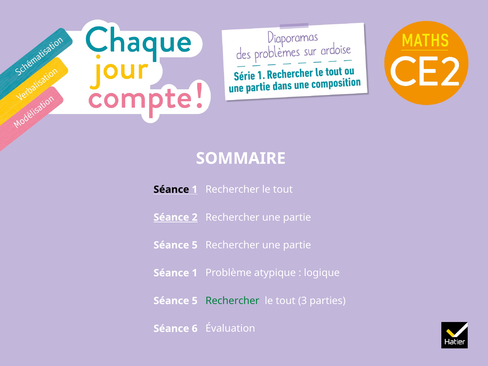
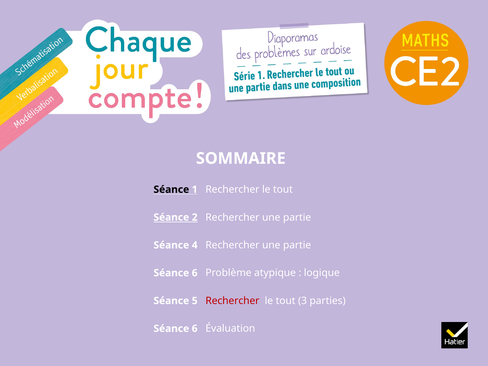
5: 5 -> 4 (195, 245)
1: 1 -> 6 (195, 273)
Rechercher colour: green -> red (232, 301)
